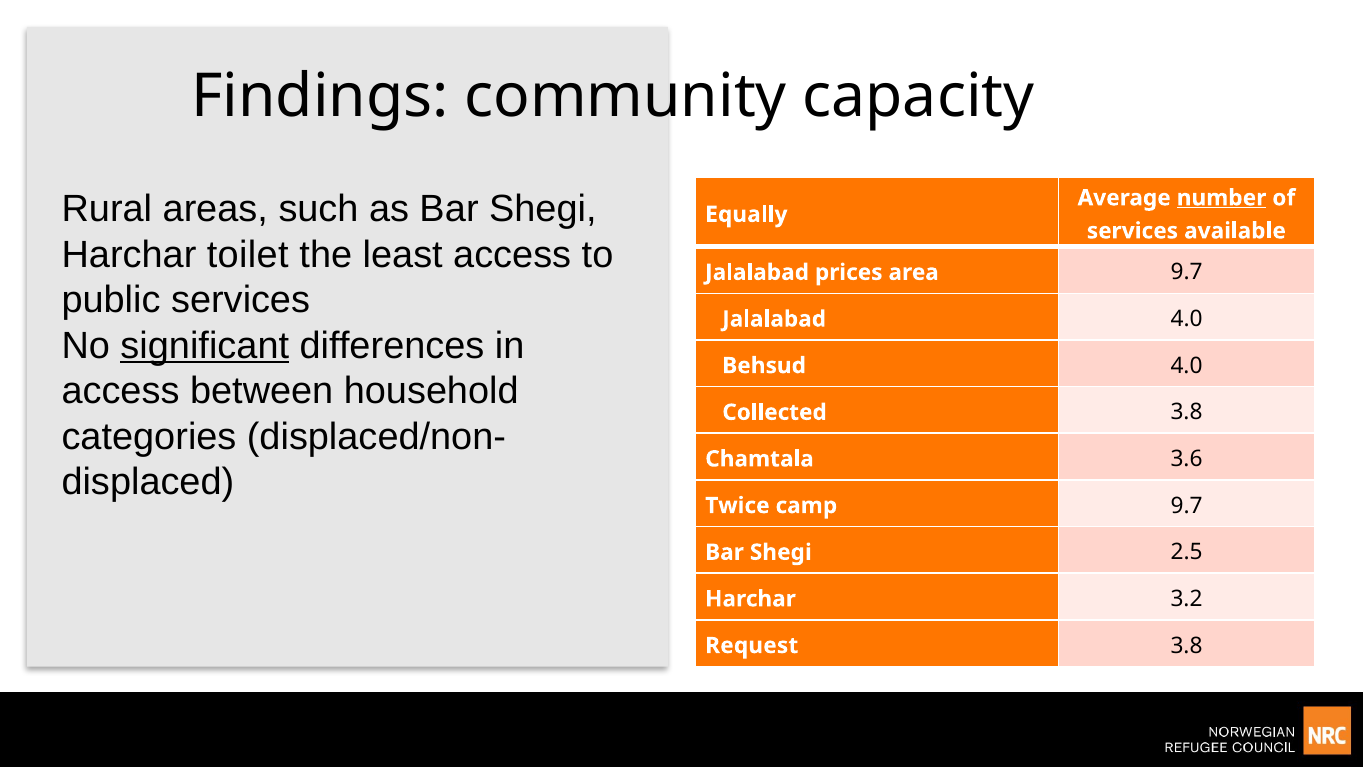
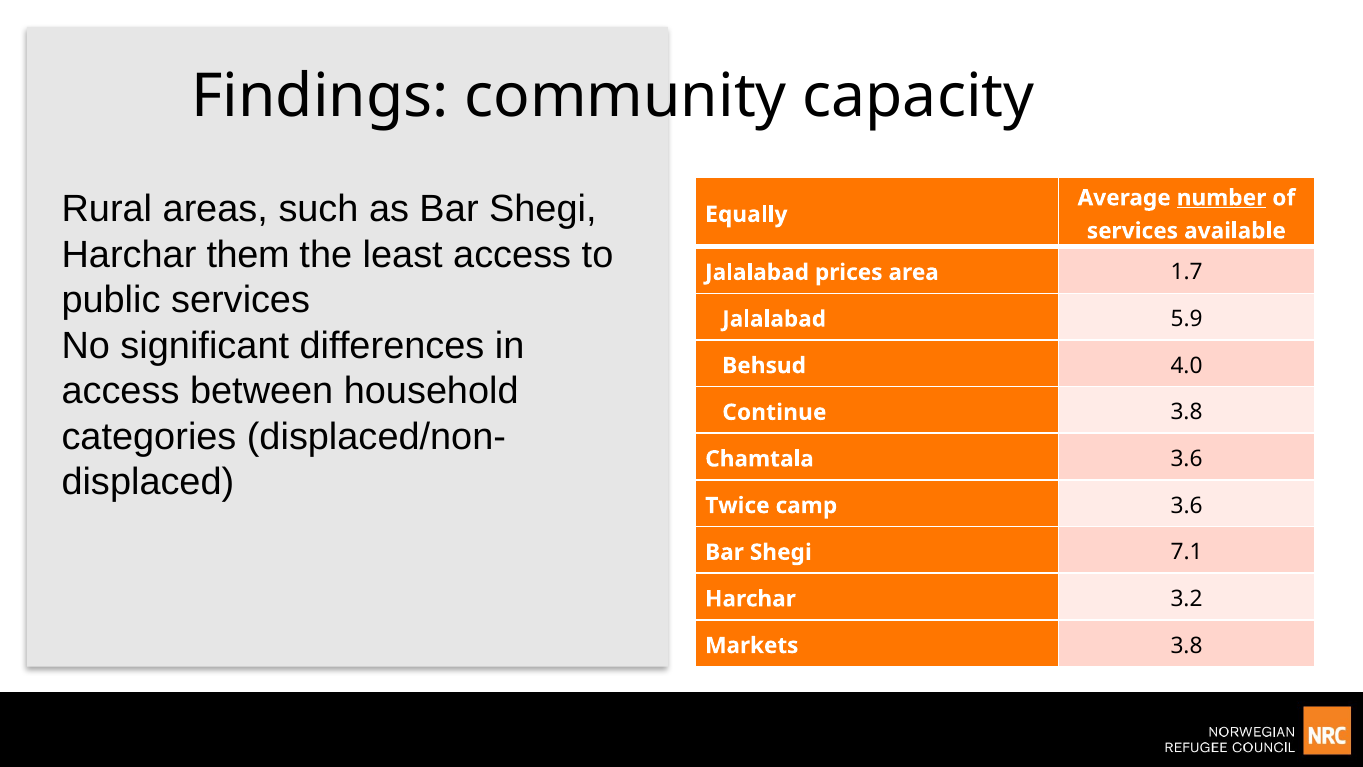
toilet: toilet -> them (248, 255)
area 9.7: 9.7 -> 1.7 (1187, 272)
Jalalabad 4.0: 4.0 -> 5.9 (1187, 319)
significant underline: present -> none (205, 346)
Collected: Collected -> Continue (774, 412)
camp 9.7: 9.7 -> 3.6 (1187, 505)
2.5: 2.5 -> 7.1 (1187, 552)
Request: Request -> Markets (752, 645)
